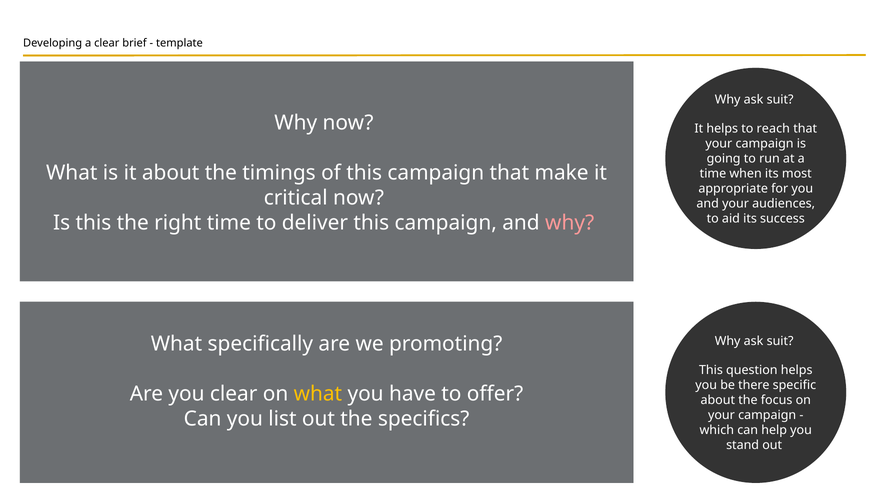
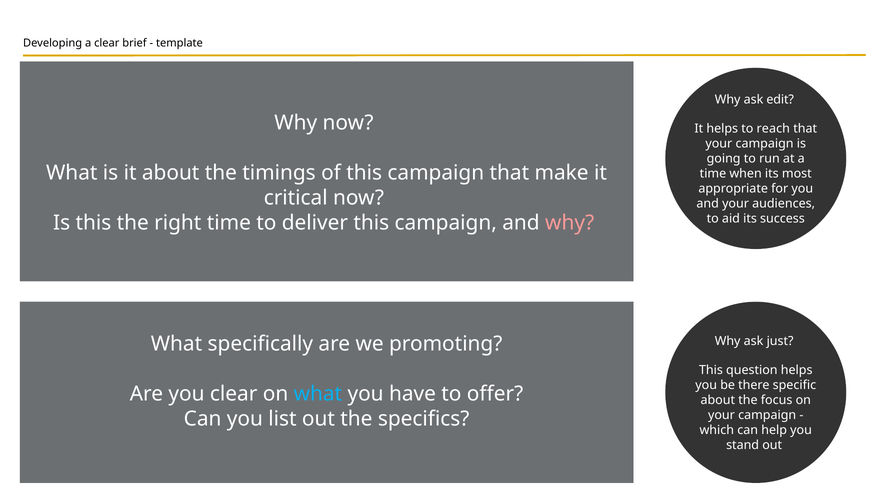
suit: suit -> edit (780, 100)
suit: suit -> just (780, 341)
what colour: yellow -> light blue (318, 394)
